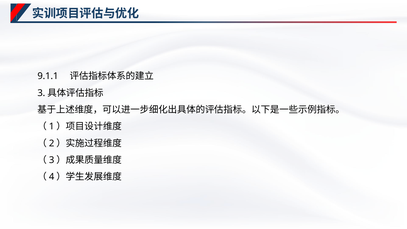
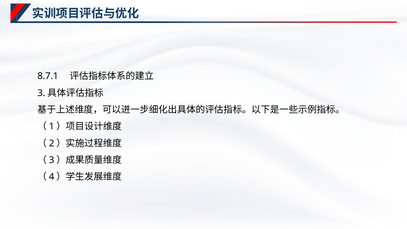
9.1.1: 9.1.1 -> 8.7.1 (48, 76)
